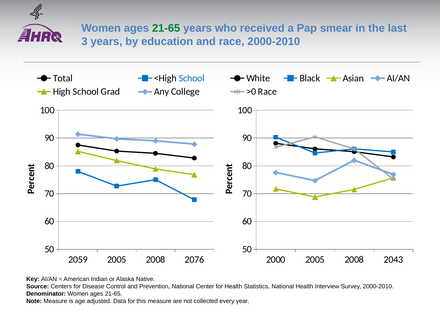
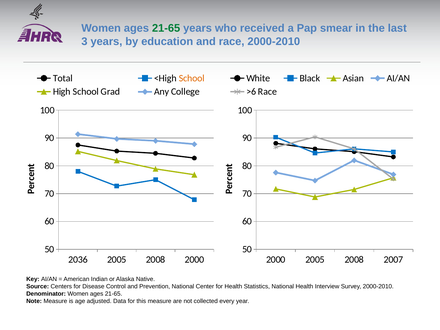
School colour: blue -> orange (192, 78)
>0: >0 -> >6 (251, 92)
2059: 2059 -> 2036 (78, 260)
2008 2076: 2076 -> 2000 (194, 260)
2043: 2043 -> 2007 (393, 260)
